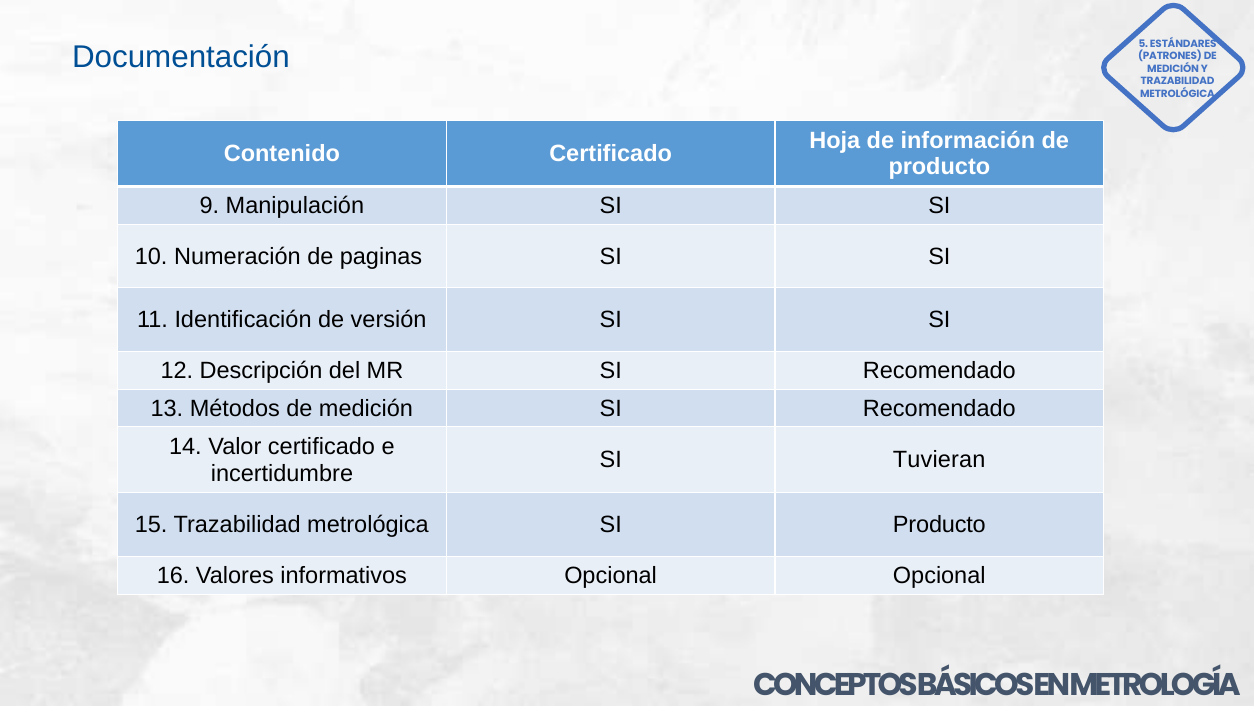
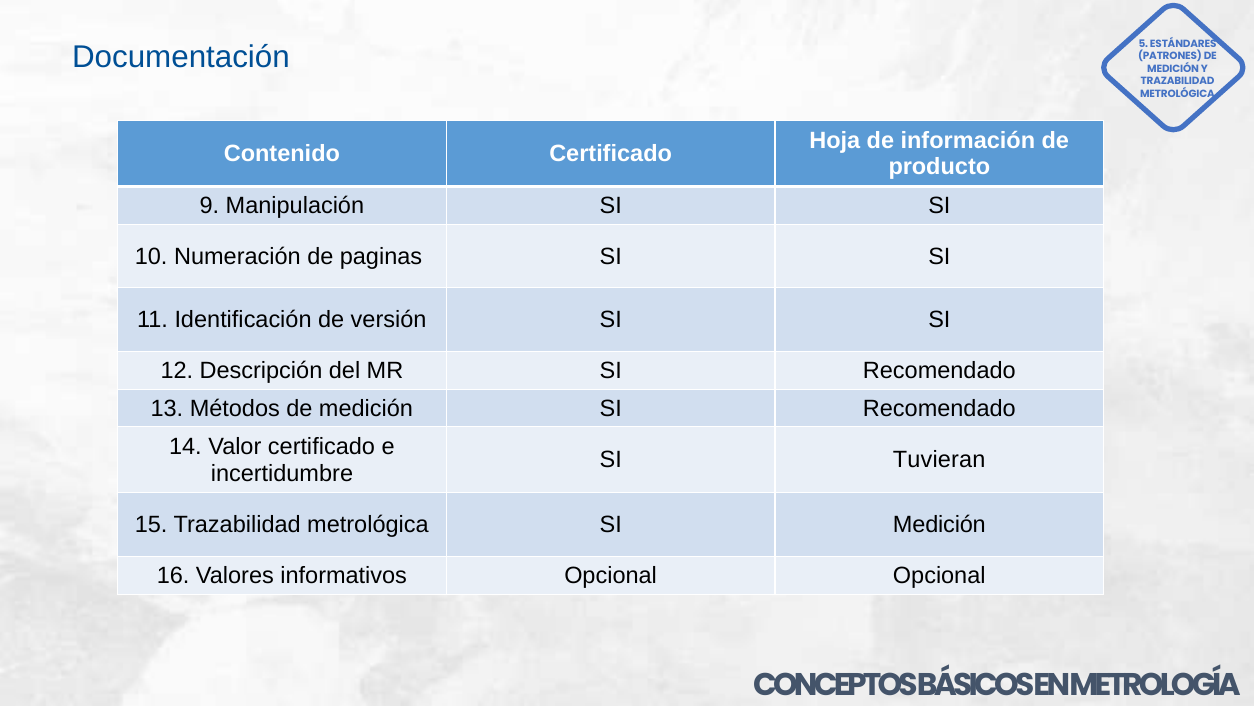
SI Producto: Producto -> Medición (939, 525)
